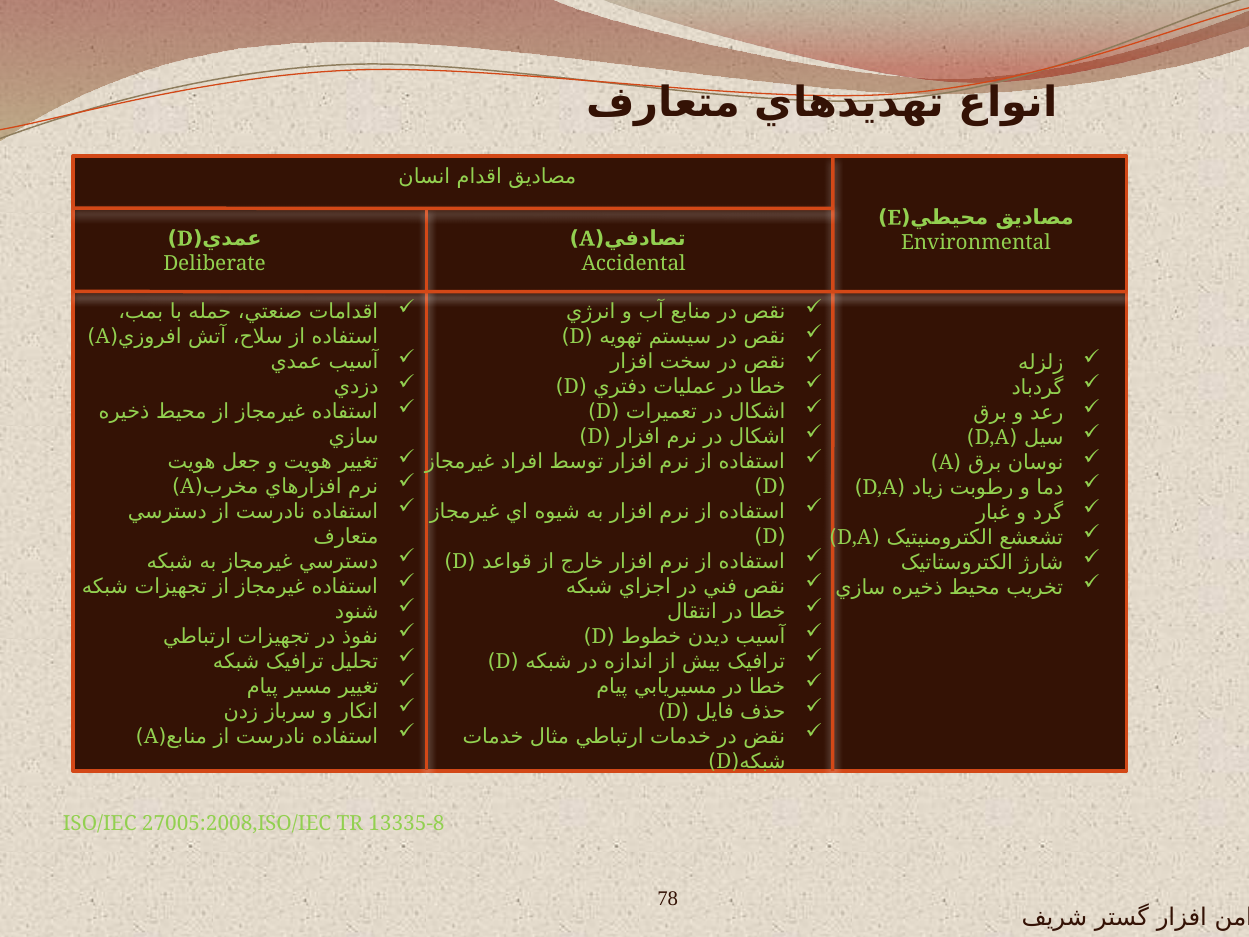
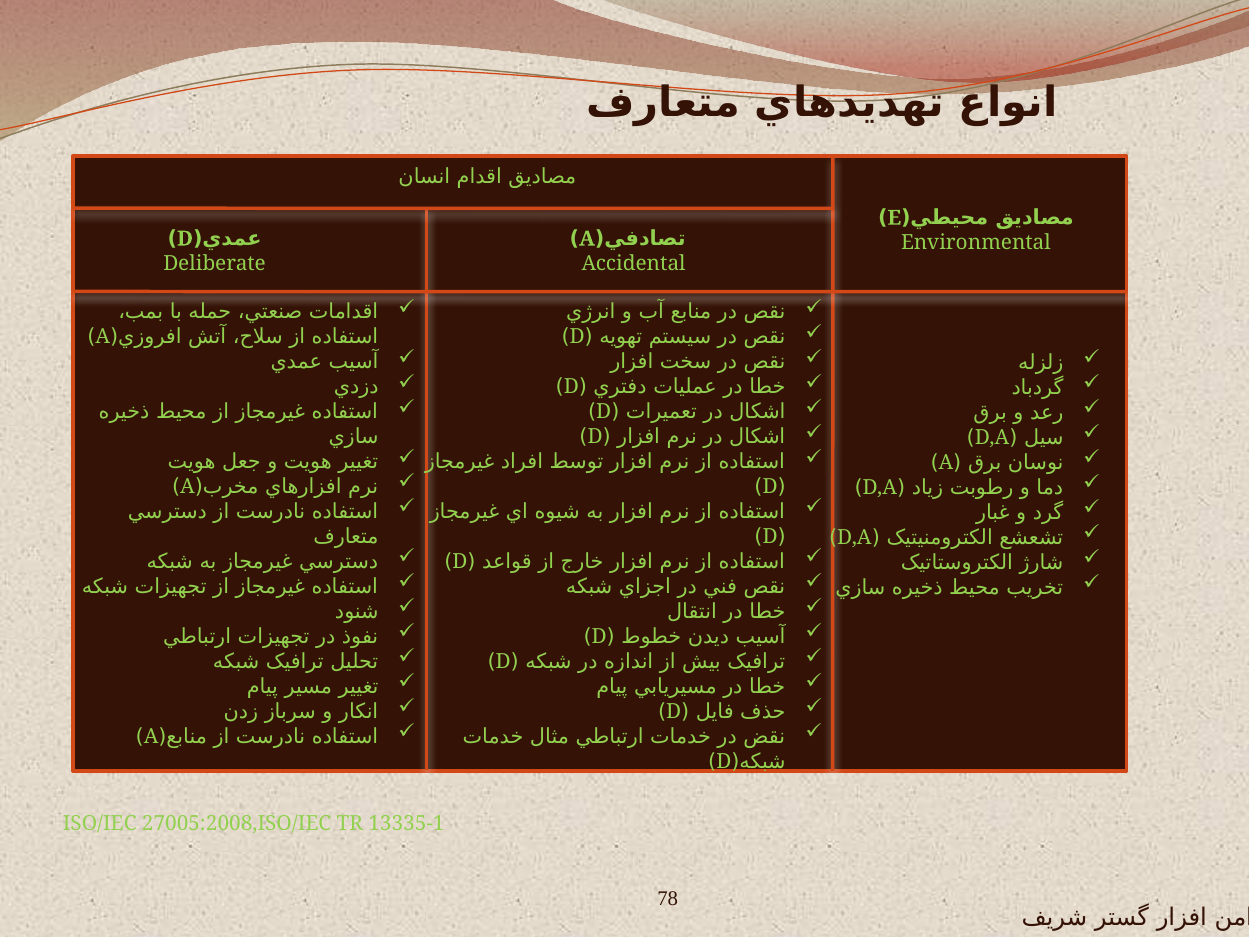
13335-8: 13335-8 -> 13335-1 (406, 824)
